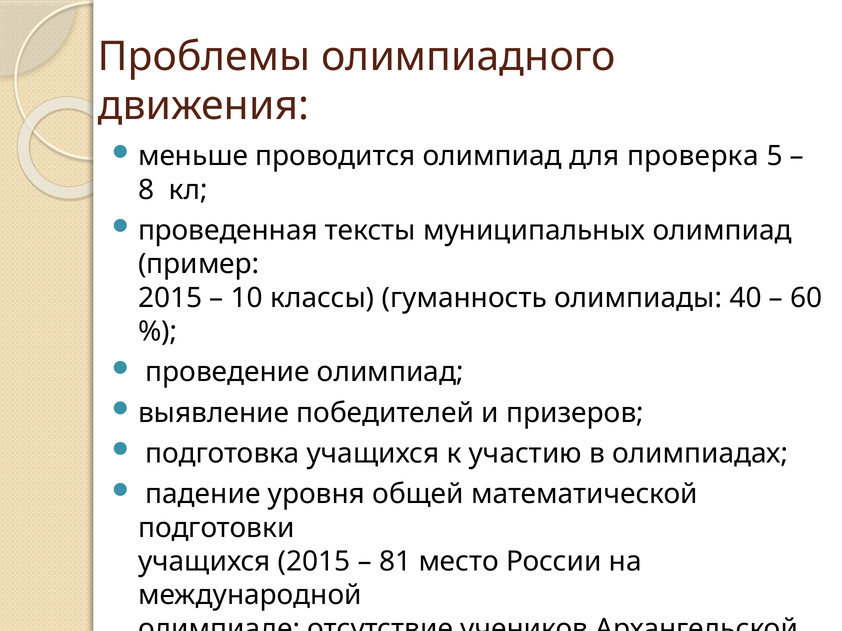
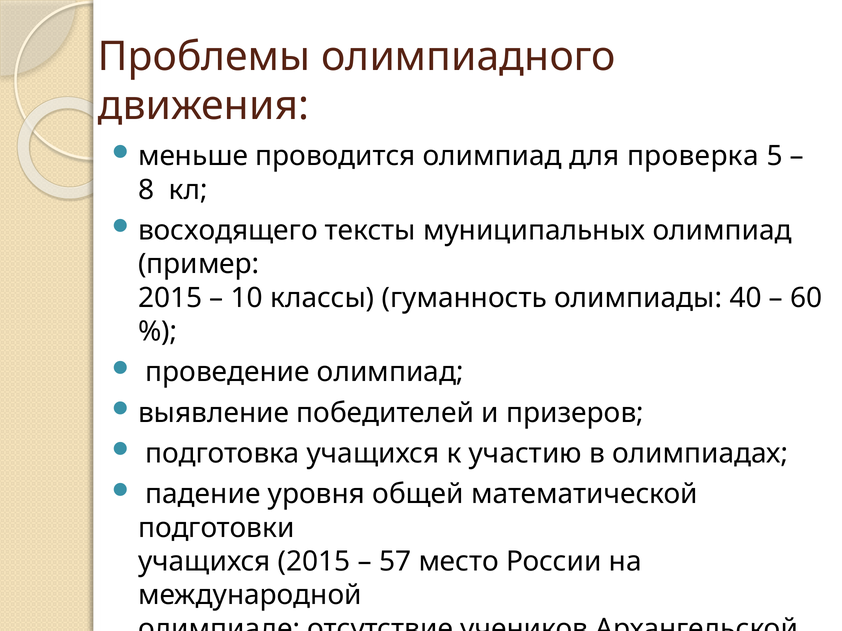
проведенная: проведенная -> восходящего (228, 231)
81: 81 -> 57 (395, 562)
